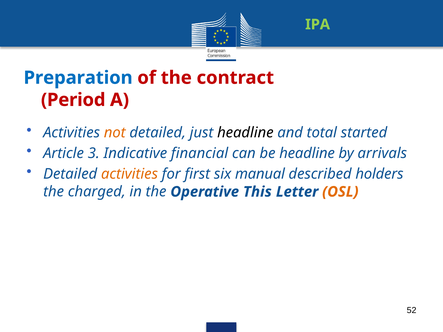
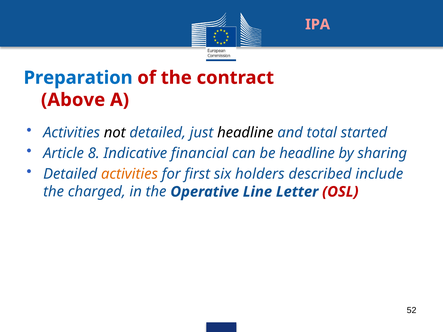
IPA colour: light green -> pink (318, 24)
Period: Period -> Above (73, 100)
not colour: orange -> black (115, 133)
3: 3 -> 8 (94, 154)
arrivals: arrivals -> sharing (382, 154)
manual: manual -> holders (260, 174)
holders: holders -> include (379, 174)
This: This -> Line (257, 192)
OSL colour: orange -> red (340, 192)
